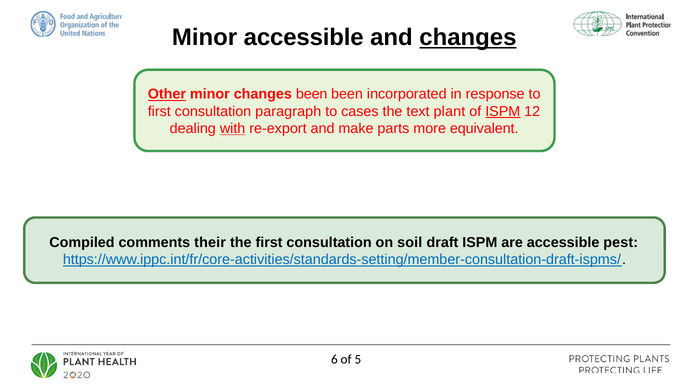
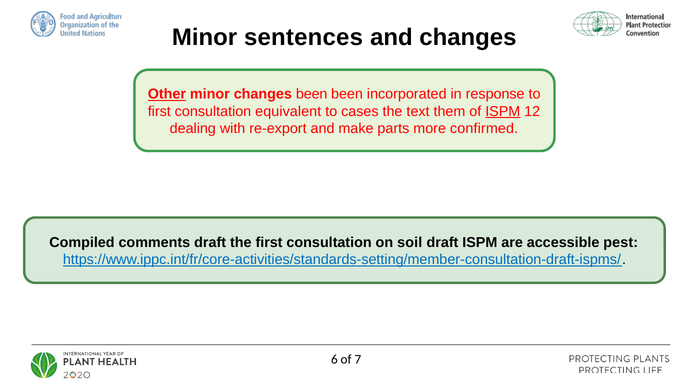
Minor accessible: accessible -> sentences (304, 37)
changes underline: present -> none (468, 37)
paragraph: paragraph -> equivalent (288, 112)
plant: plant -> them (449, 112)
with underline: present -> none (233, 129)
equivalent: equivalent -> confirmed (484, 129)
comments their: their -> draft (210, 243)
5: 5 -> 7 (358, 360)
